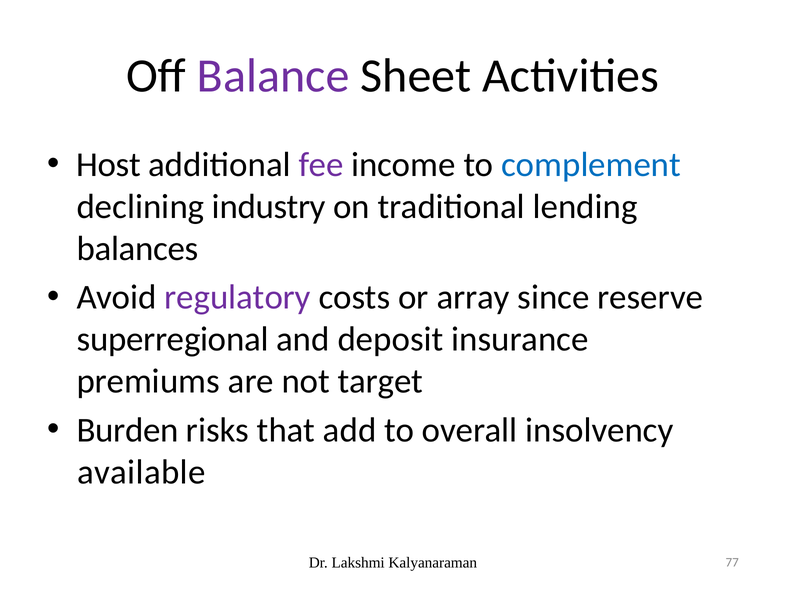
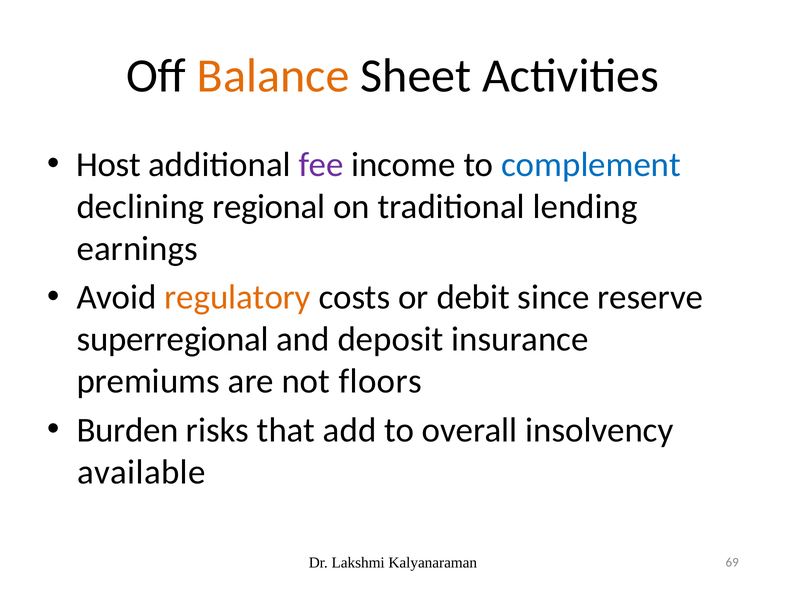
Balance colour: purple -> orange (273, 76)
industry: industry -> regional (269, 207)
balances: balances -> earnings (137, 249)
regulatory colour: purple -> orange (238, 298)
array: array -> debit (473, 298)
target: target -> floors (380, 382)
77: 77 -> 69 (732, 563)
